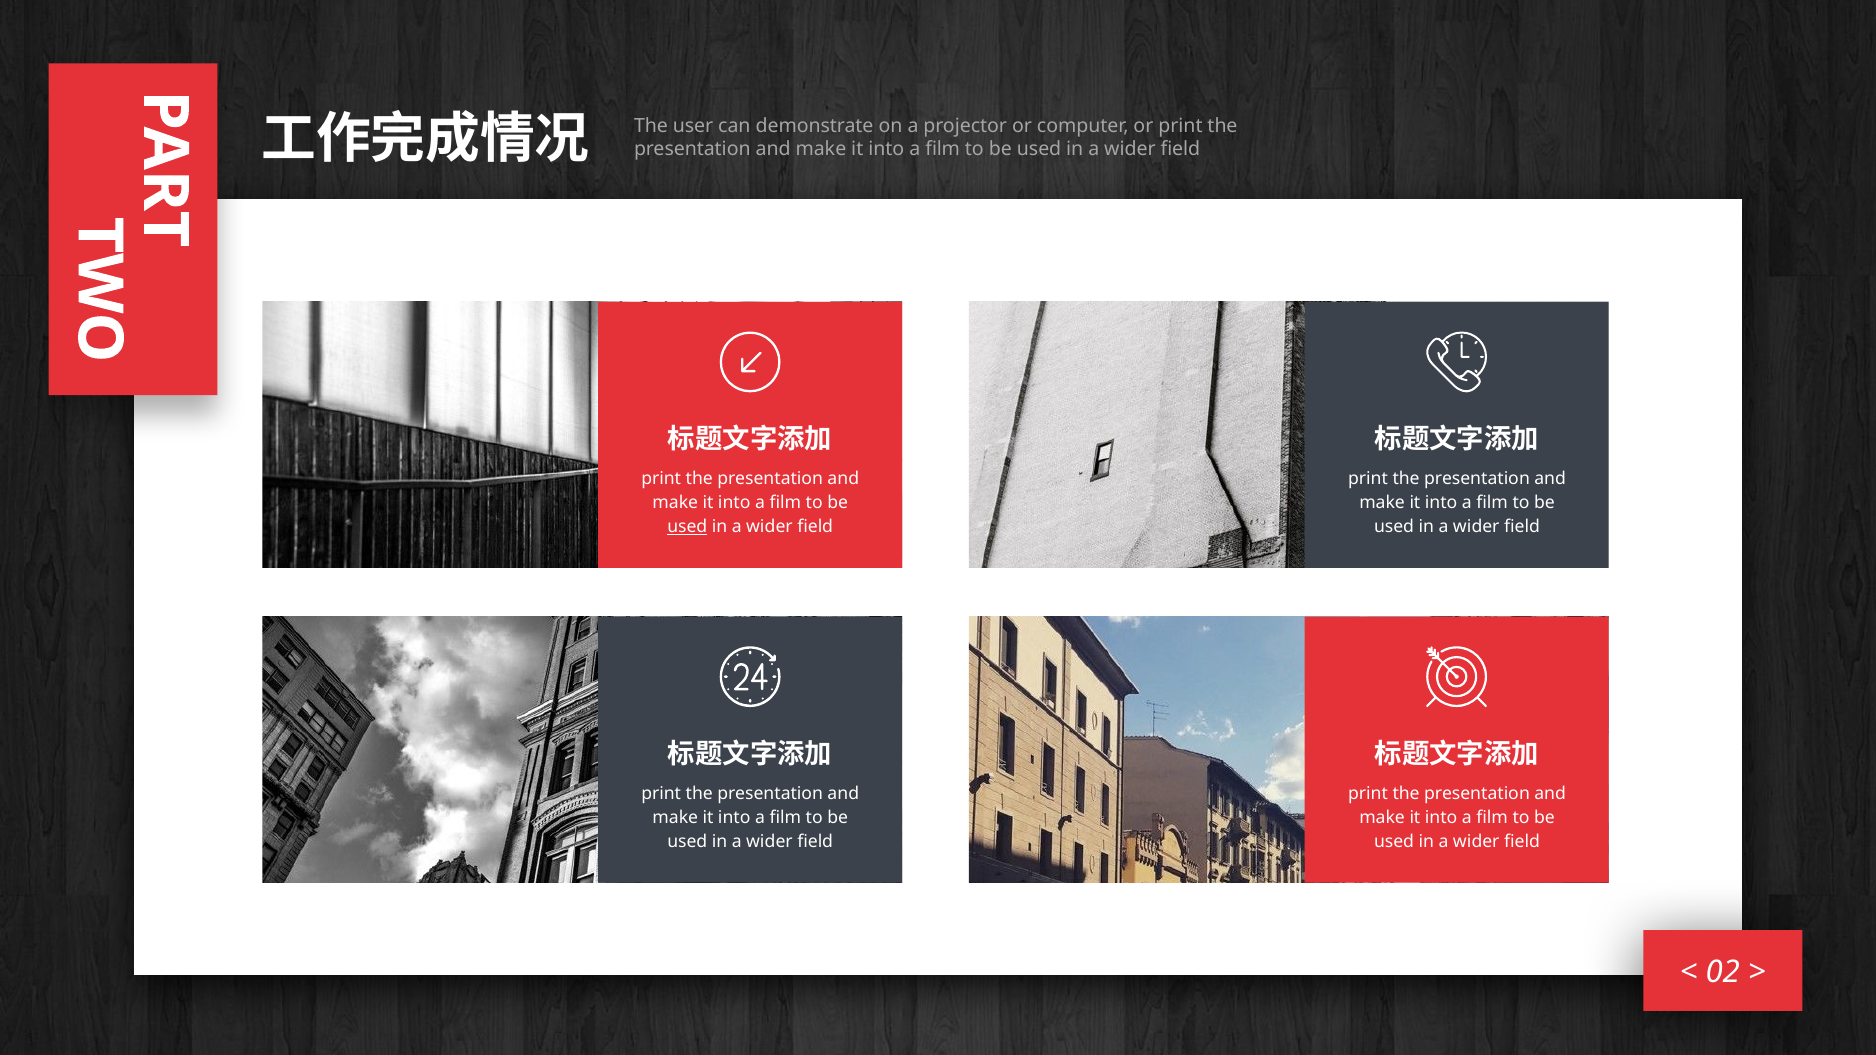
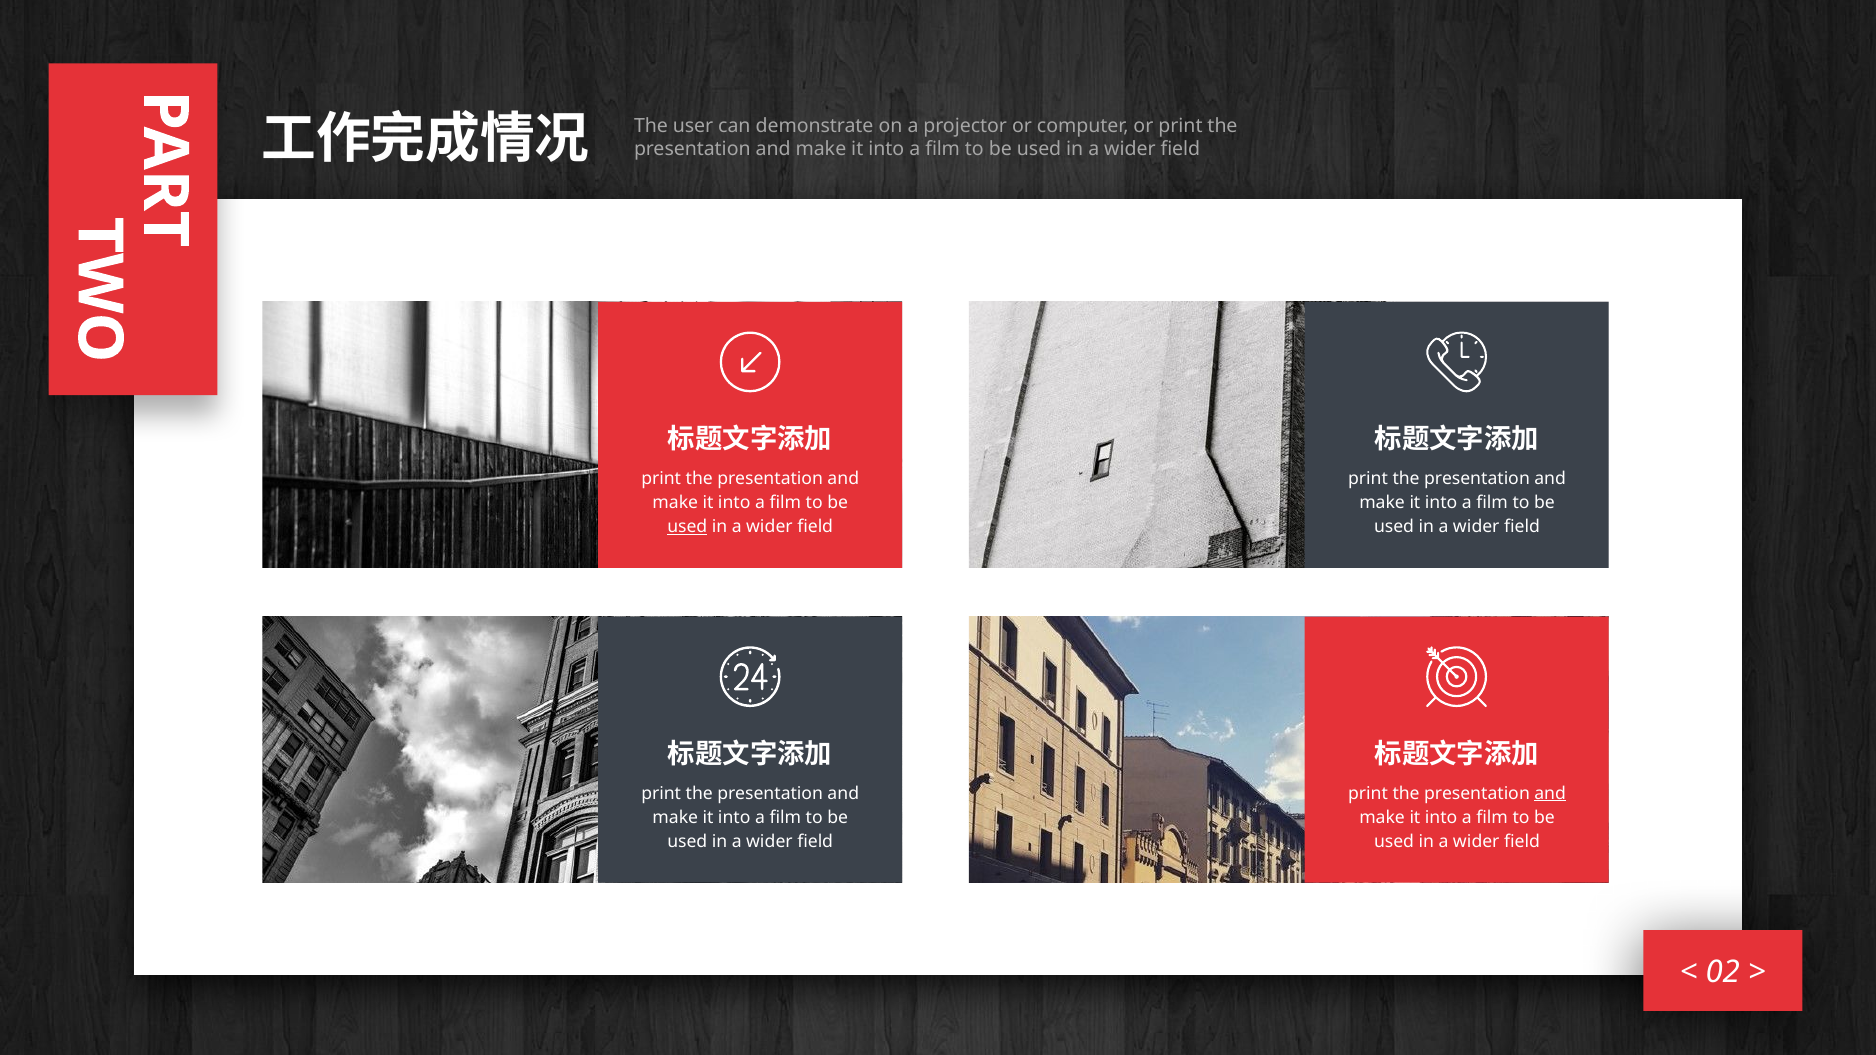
and underline: none -> present (1550, 794)
